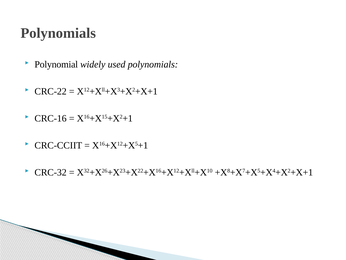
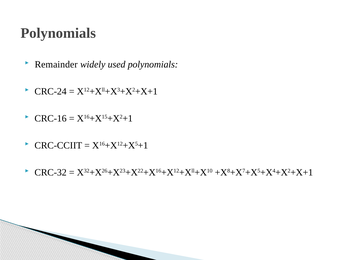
Polynomial: Polynomial -> Remainder (56, 64)
CRC-22: CRC-22 -> CRC-24 (51, 91)
